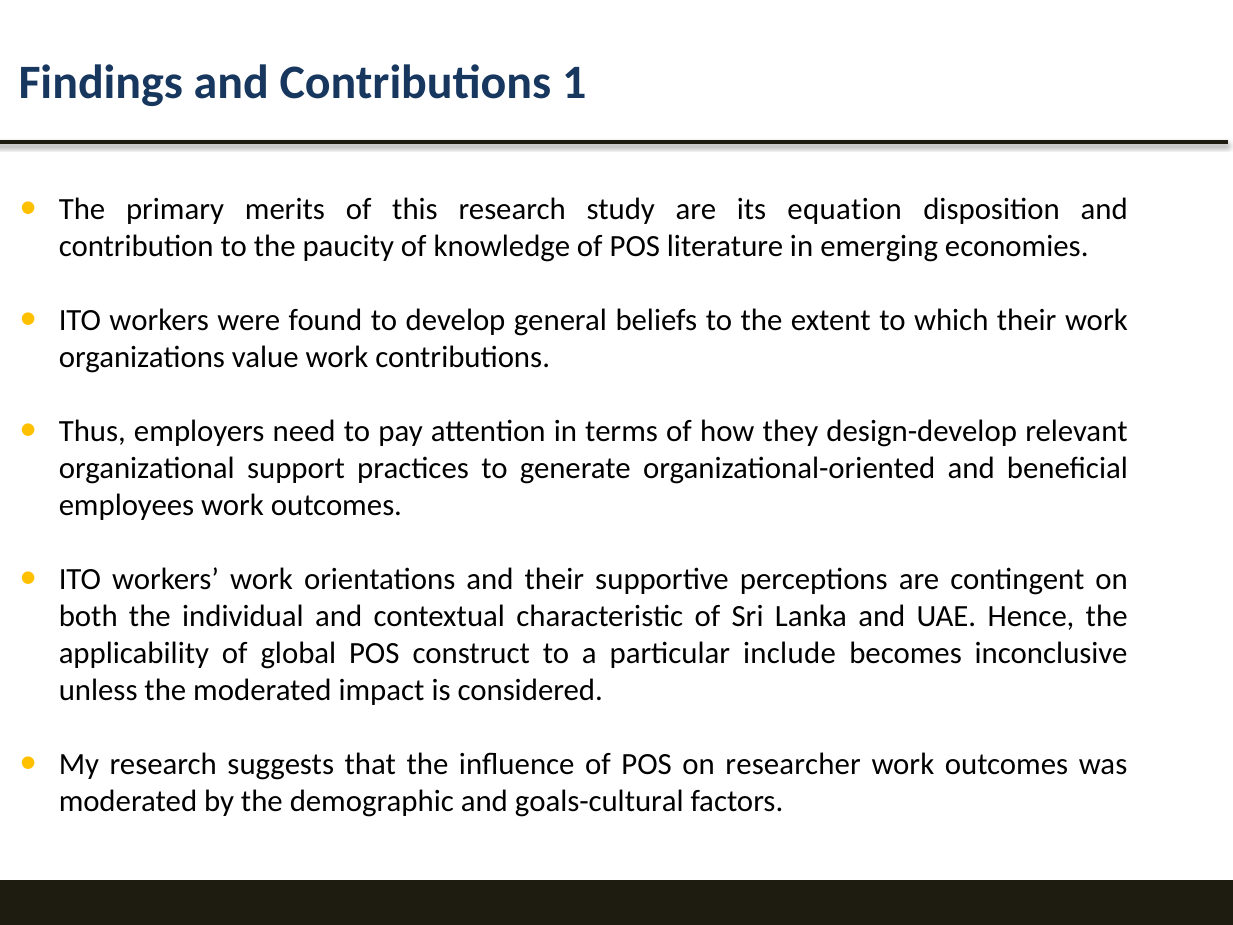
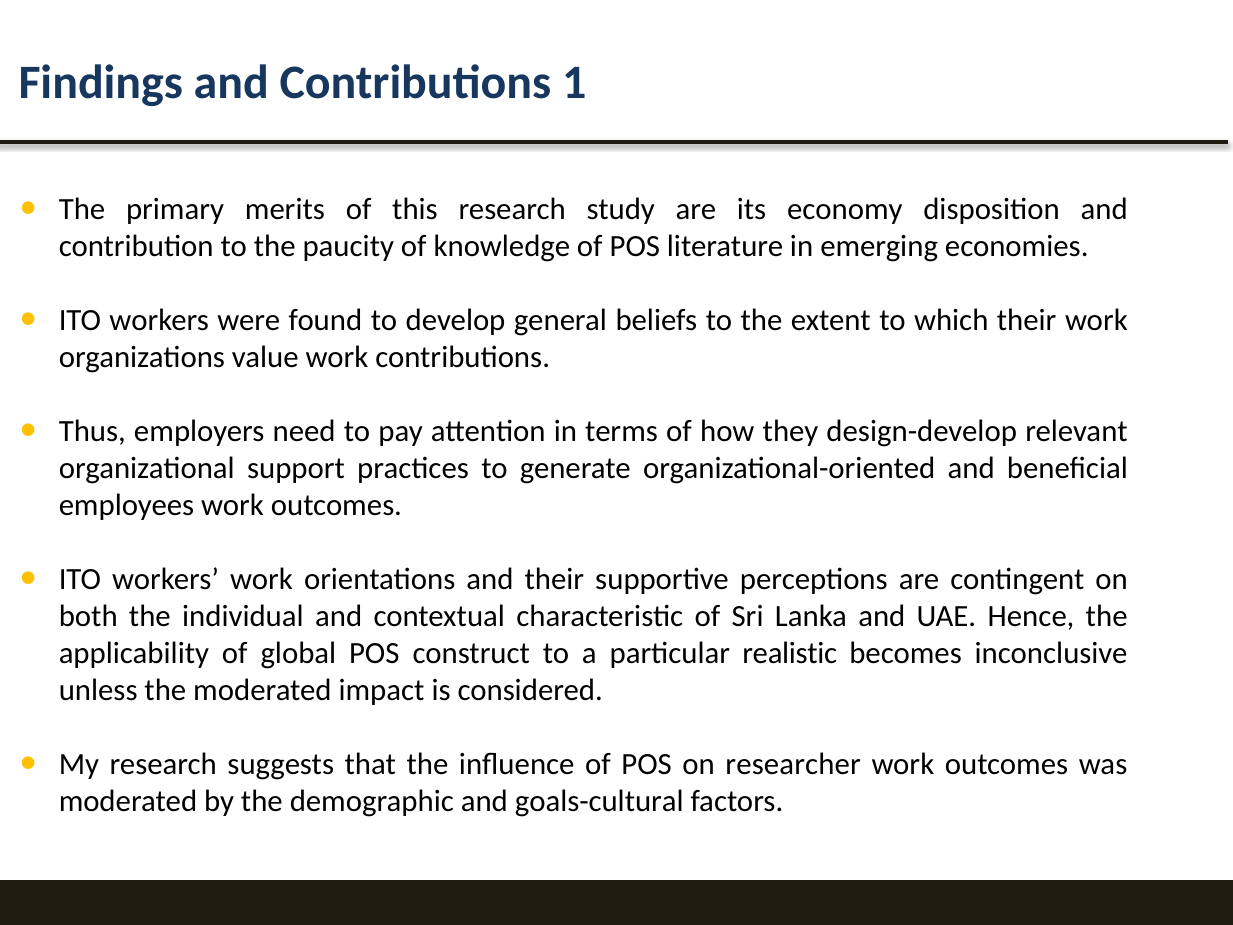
equation: equation -> economy (845, 209)
include: include -> realistic (790, 653)
